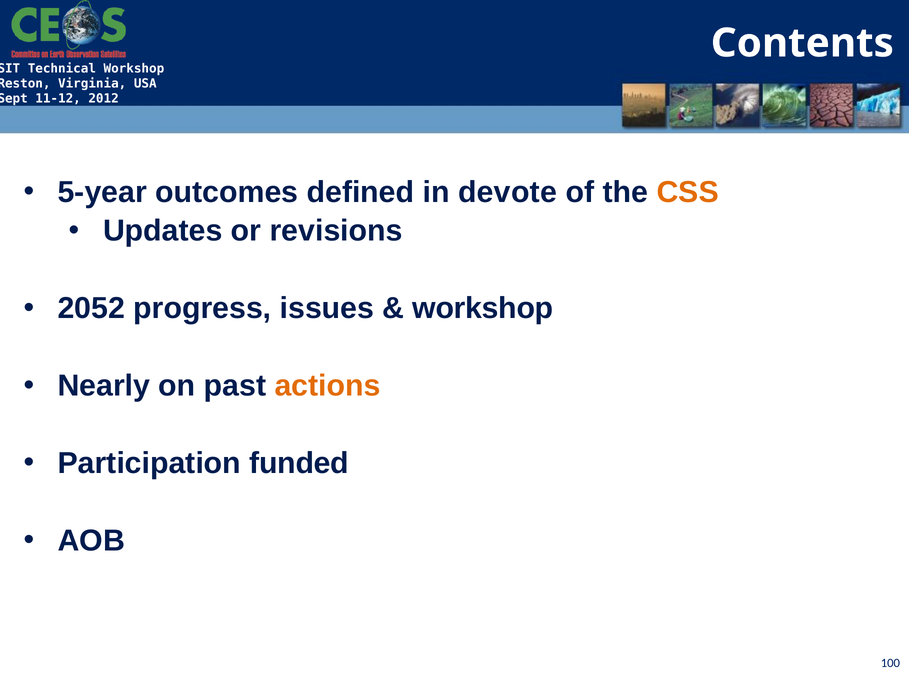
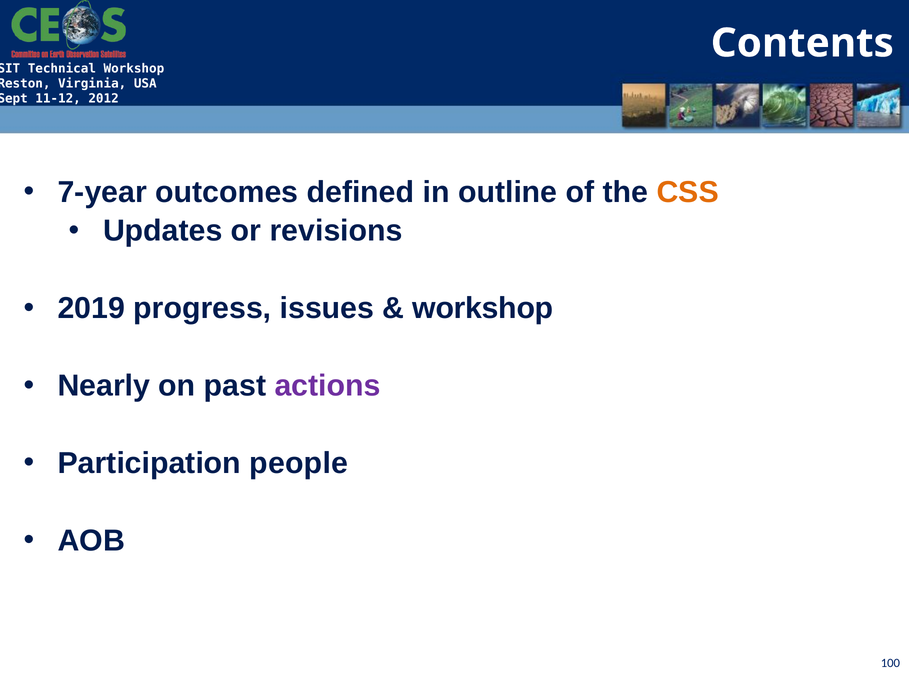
5-year: 5-year -> 7-year (102, 192)
devote: devote -> outline (508, 192)
2052: 2052 -> 2019 (91, 309)
actions colour: orange -> purple (328, 386)
funded: funded -> people (299, 464)
